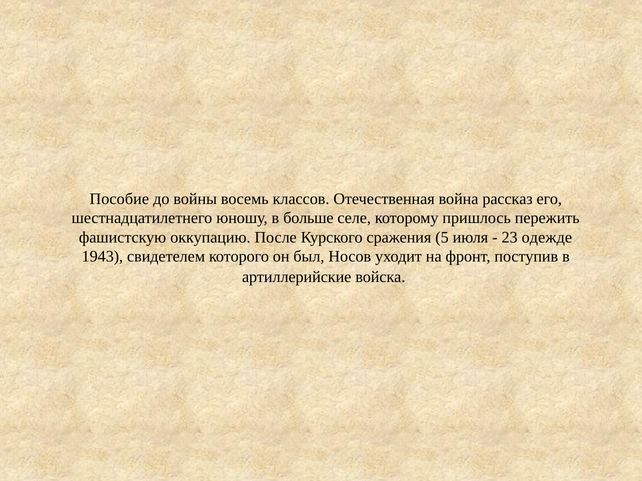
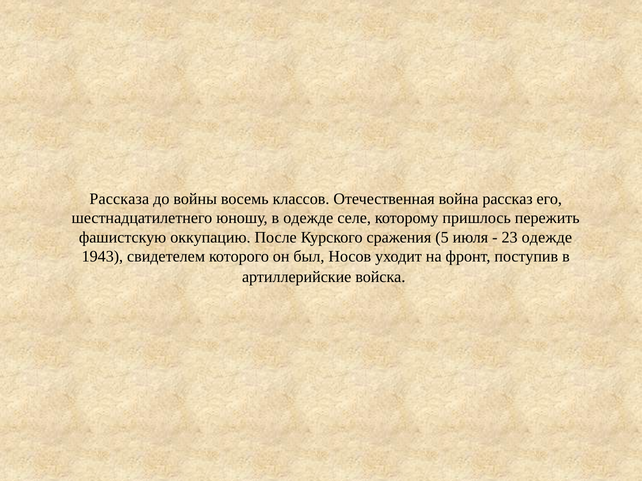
Пособие: Пособие -> Рассказа (119, 199)
в больше: больше -> одежде (308, 218)
